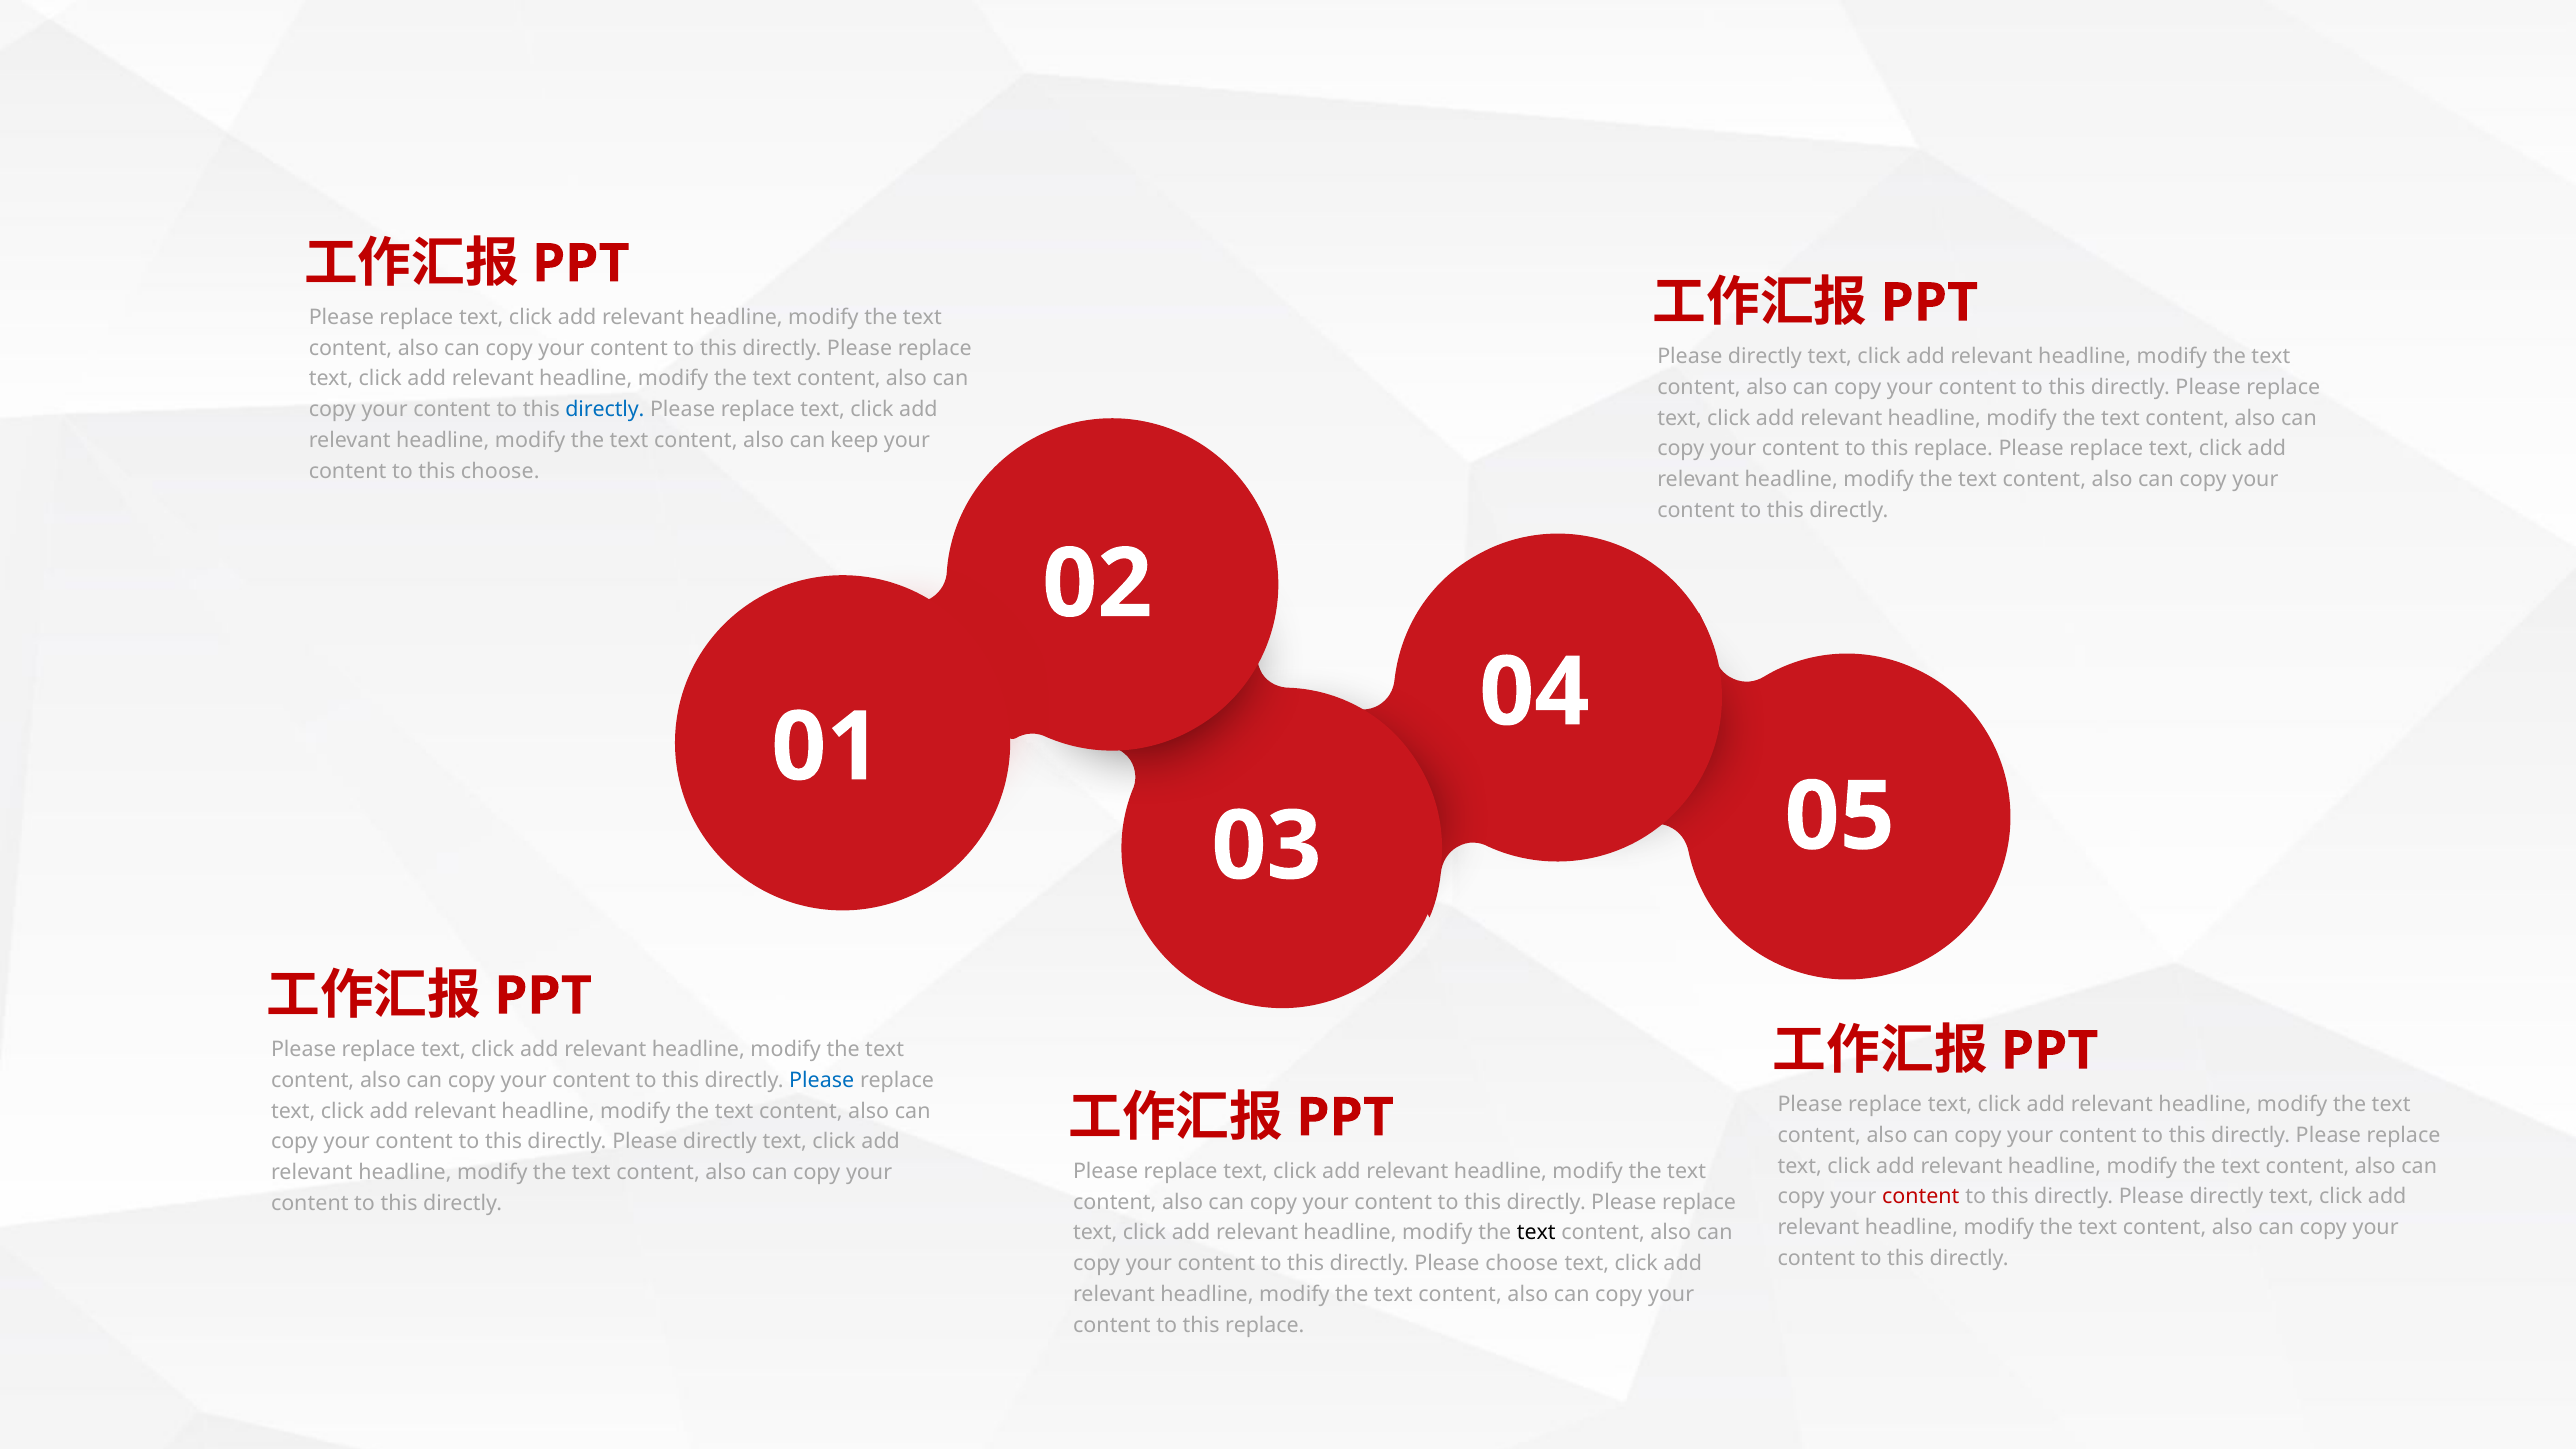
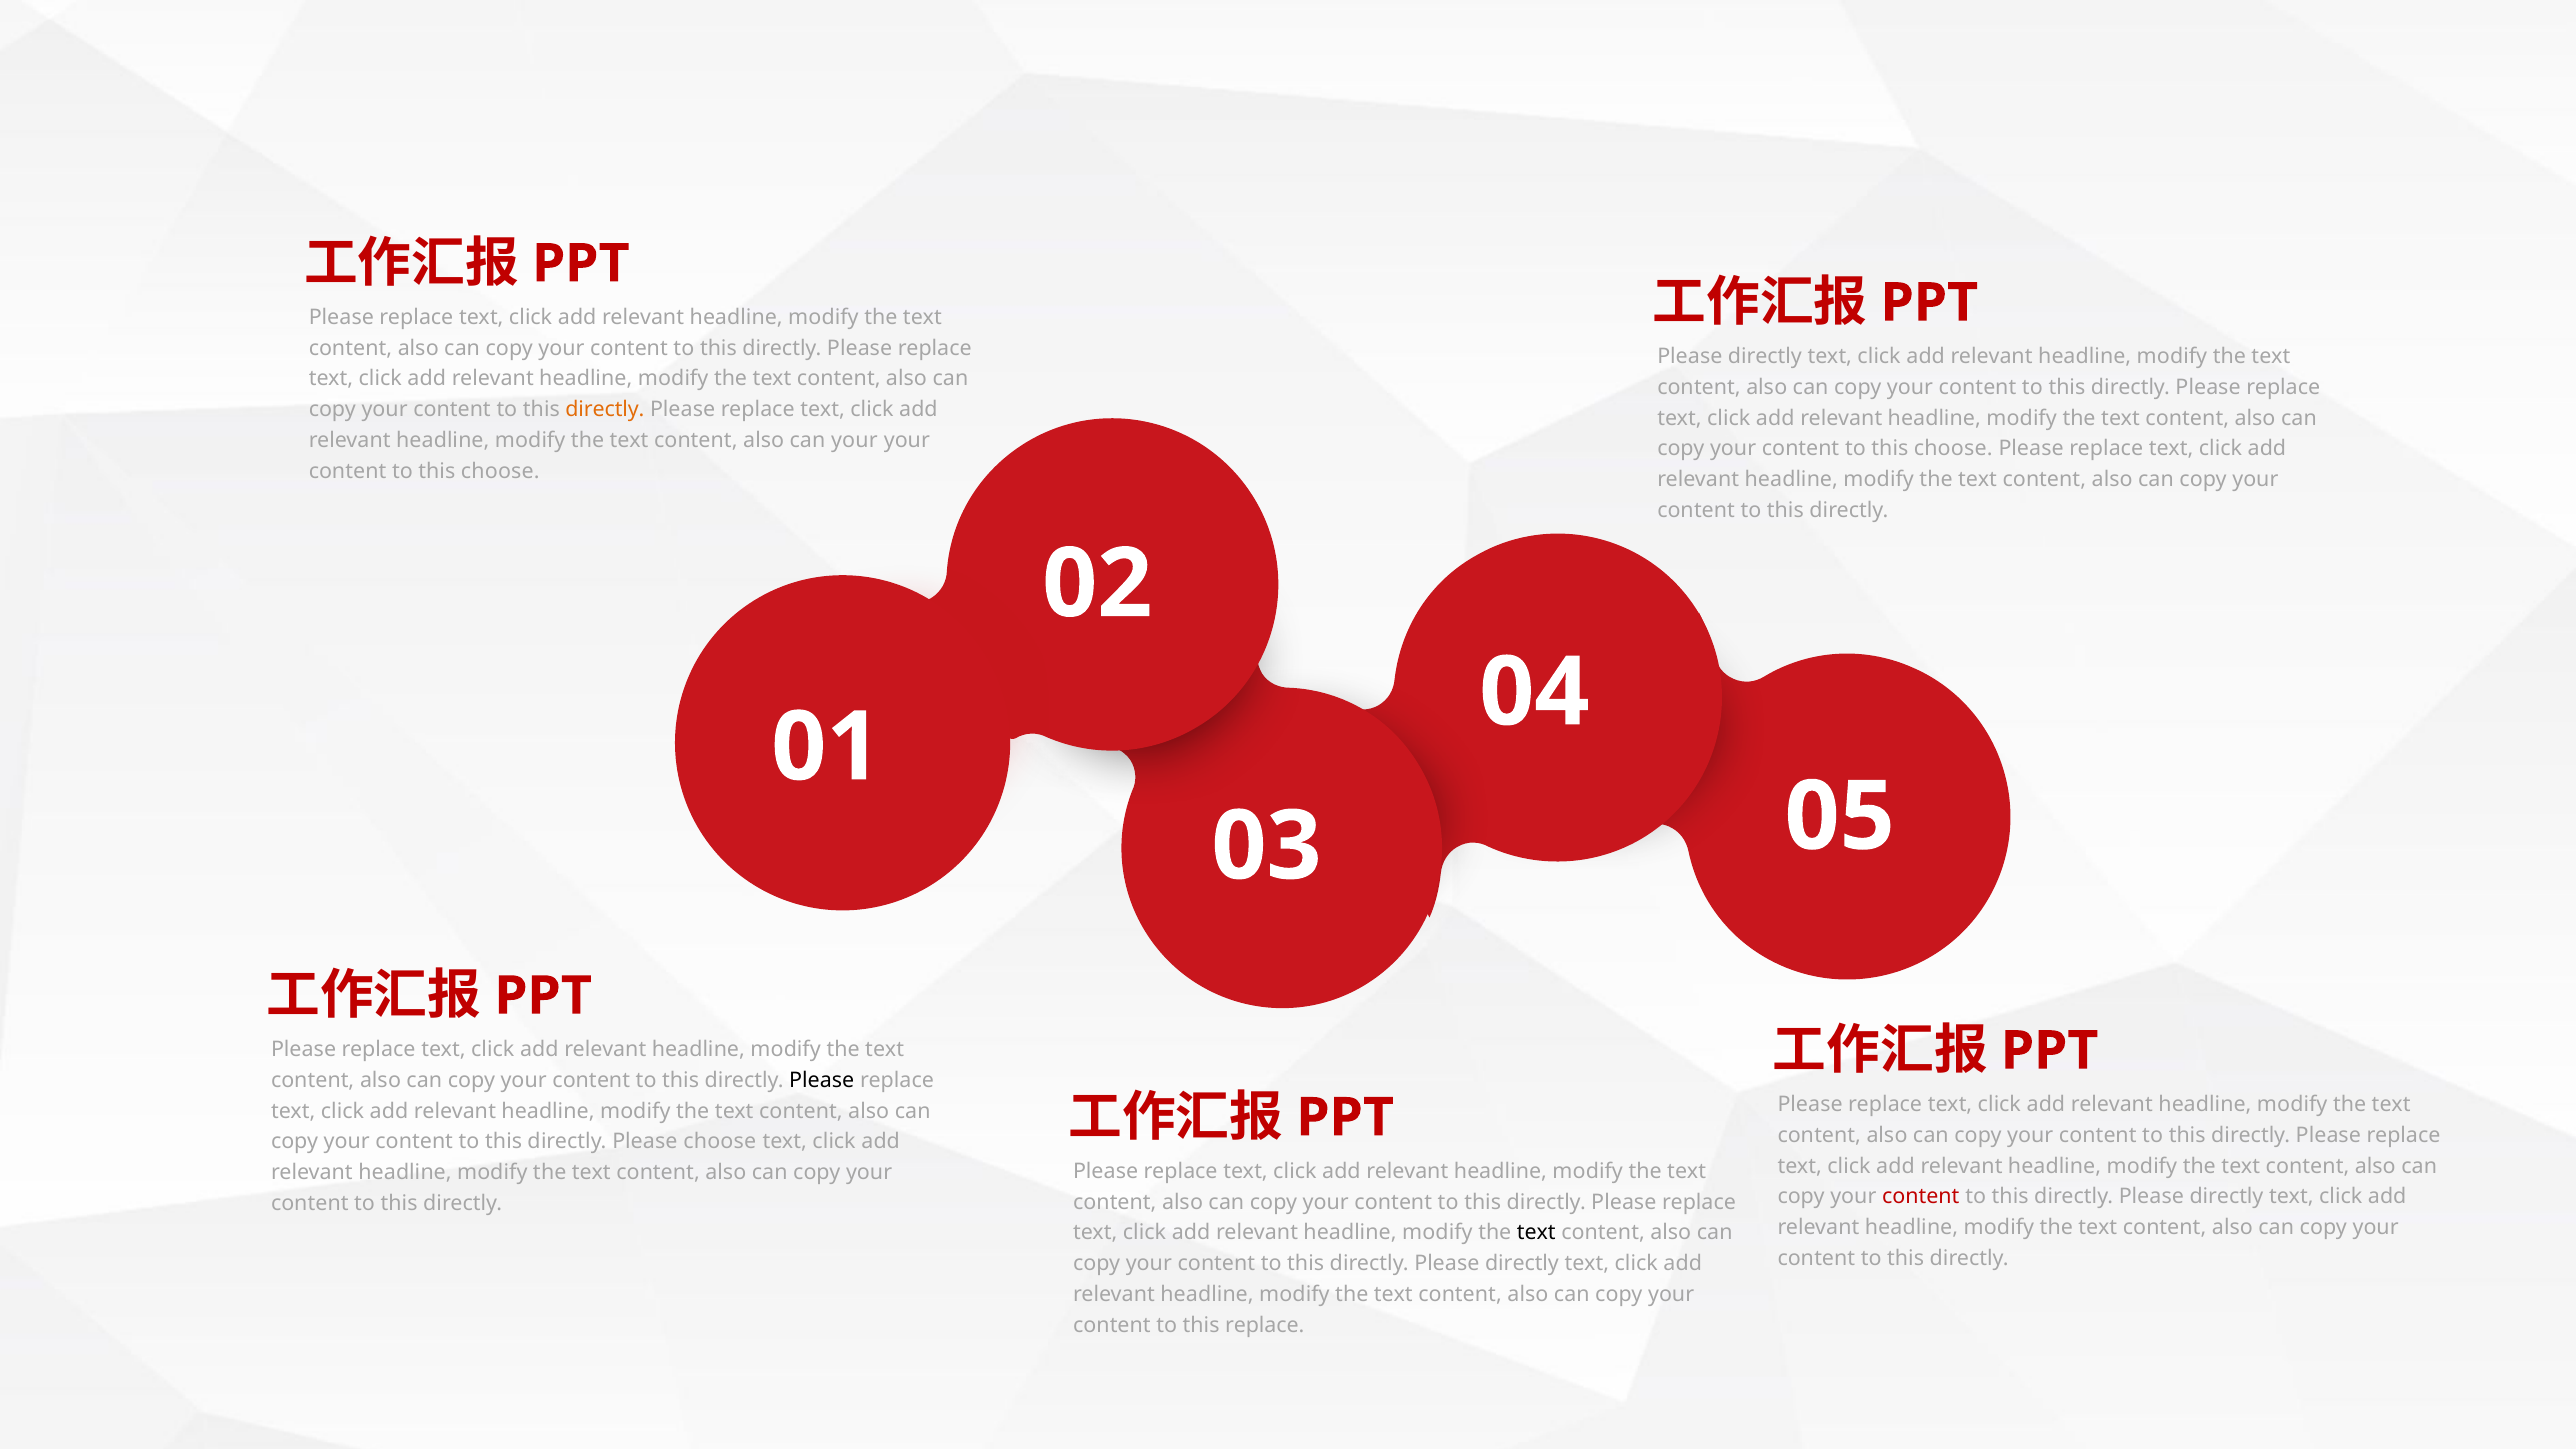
directly colour: blue -> orange (605, 410)
can keep: keep -> your (854, 440)
replace: replace -> choose (1953, 449)
Please colour: blue -> black (822, 1080)
directly: directly -> choose (720, 1142)
choose: choose -> directly (1522, 1264)
